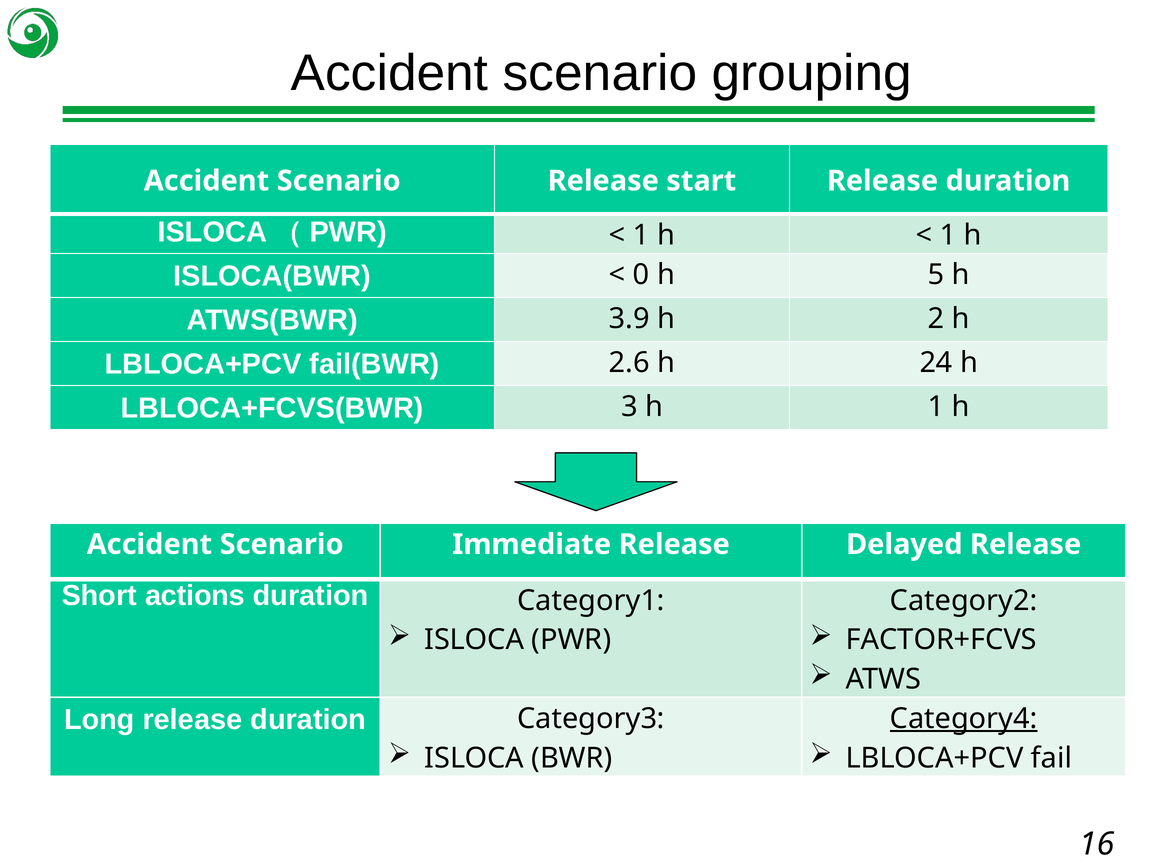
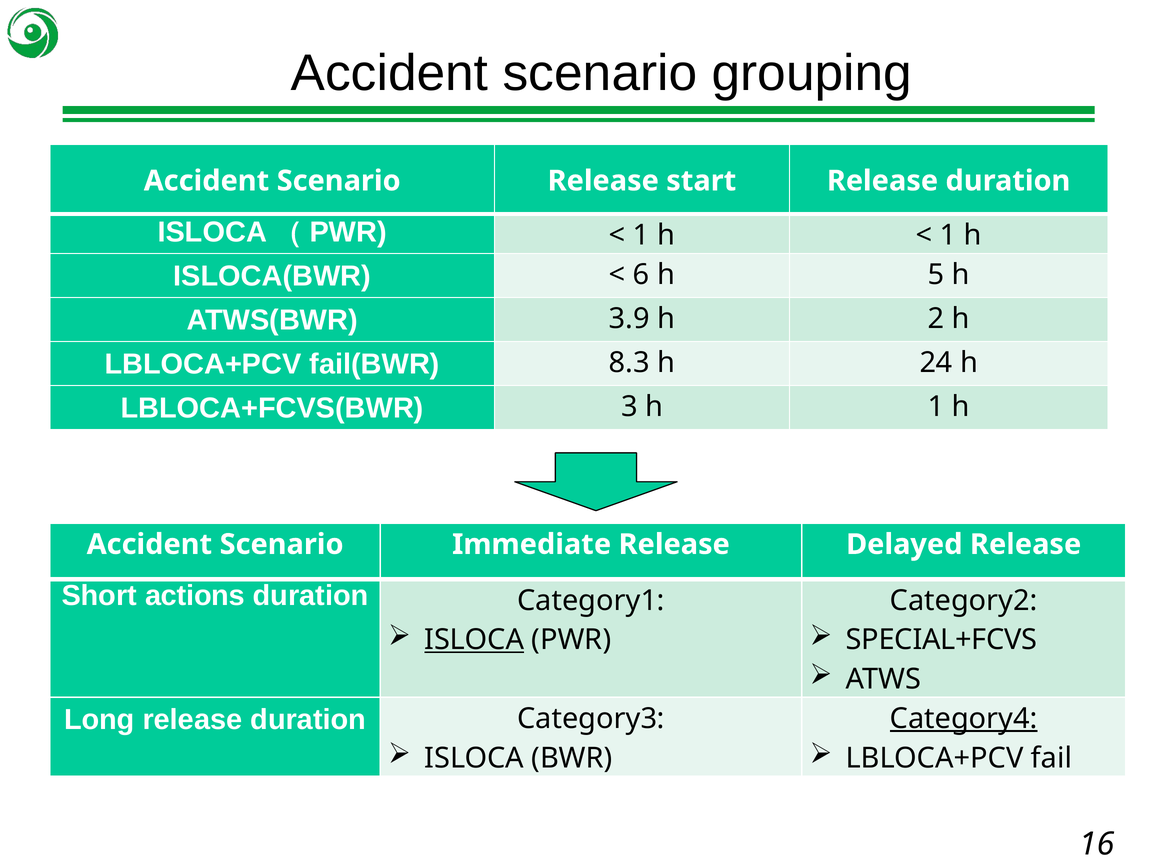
0: 0 -> 6 (641, 275)
2.6: 2.6 -> 8.3 (629, 363)
ISLOCA underline: none -> present (474, 640)
FACTOR+FCVS: FACTOR+FCVS -> SPECIAL+FCVS (941, 640)
